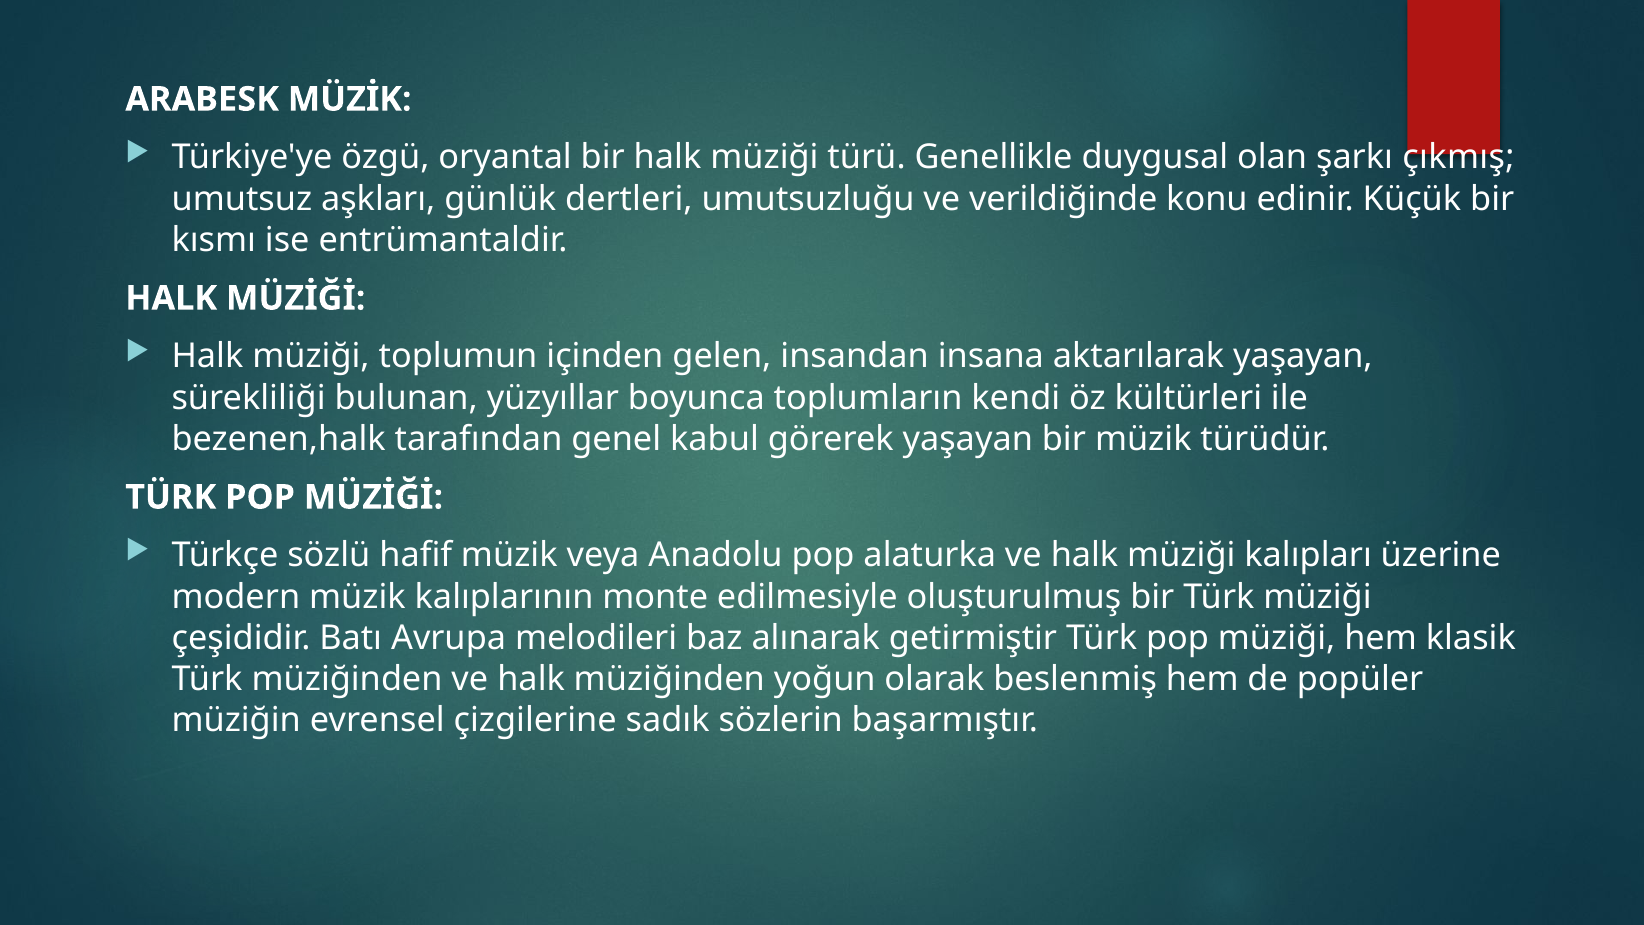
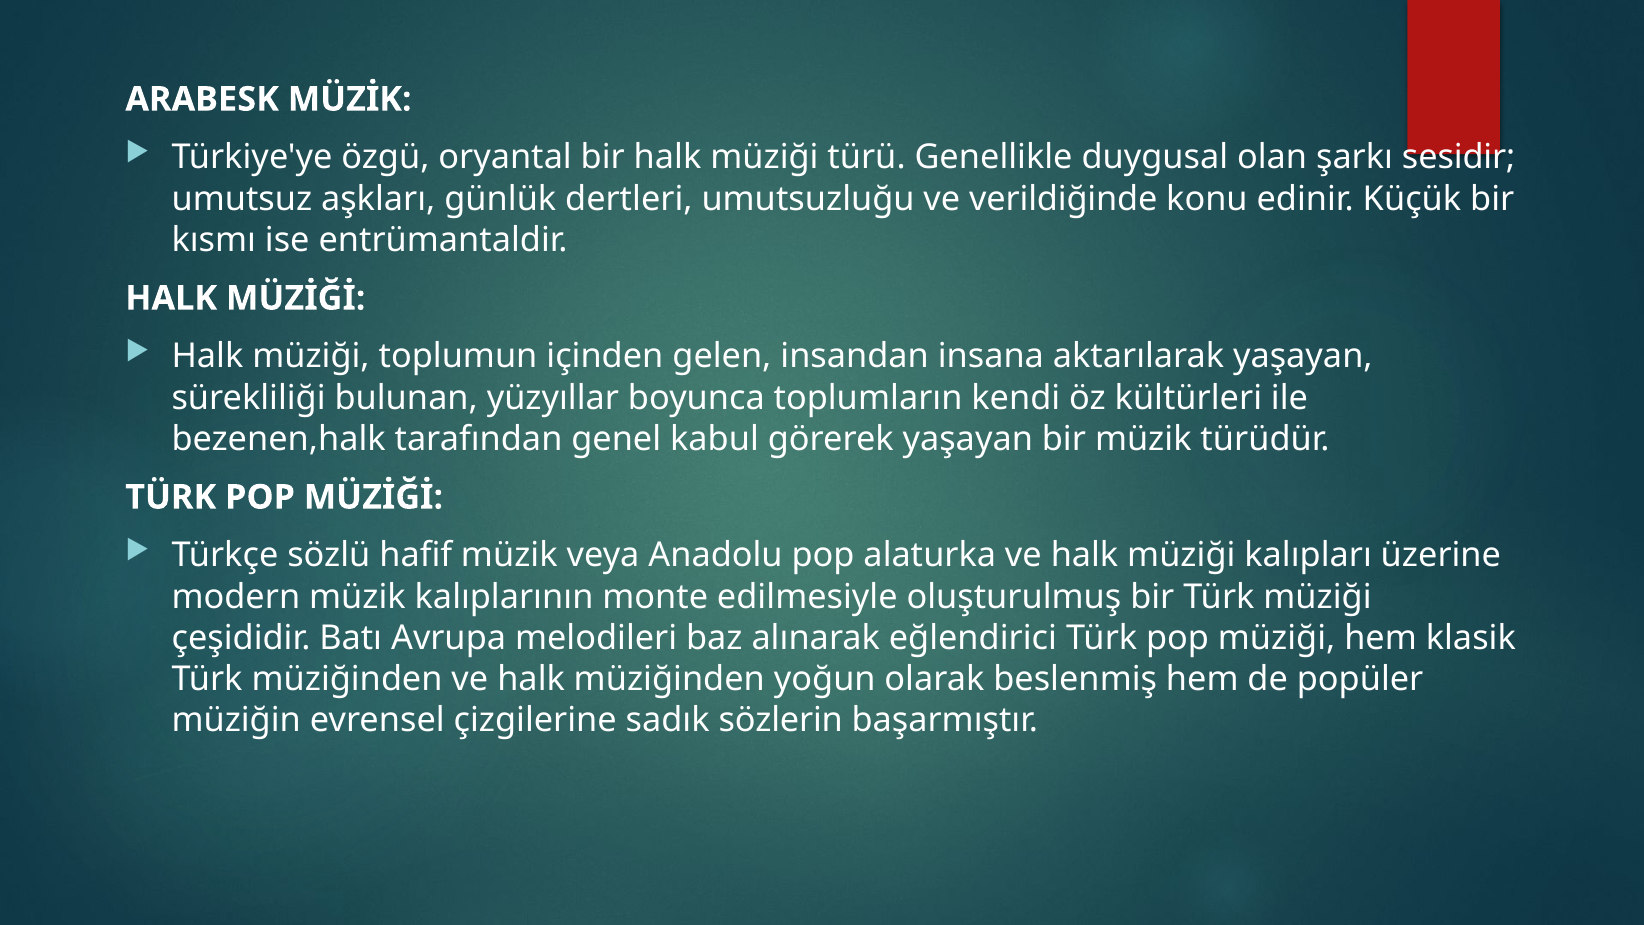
çıkmış: çıkmış -> sesidir (1459, 158)
getirmiştir: getirmiştir -> eğlendirici (973, 638)
